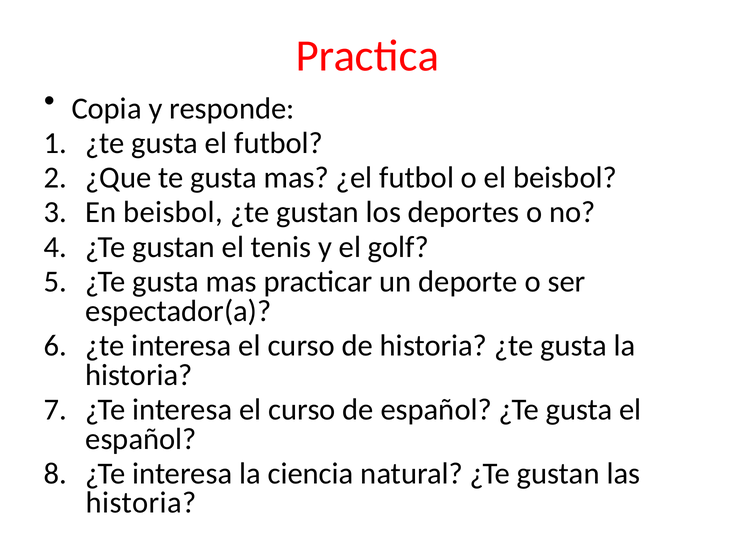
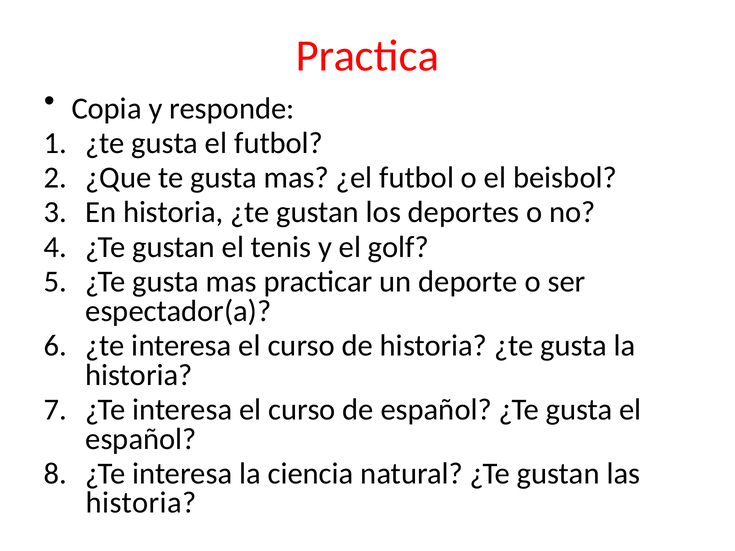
En beisbol: beisbol -> historia (173, 212)
